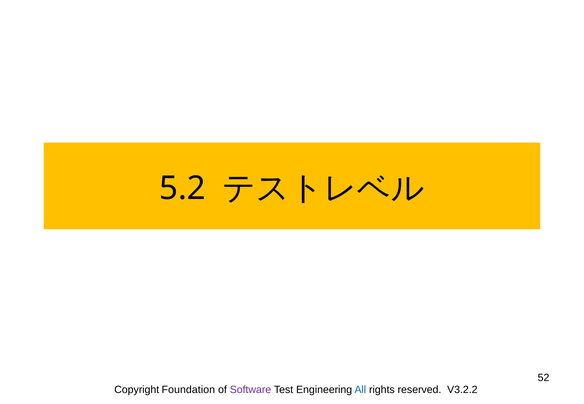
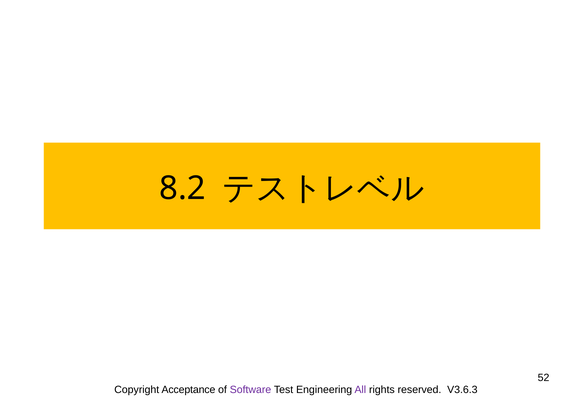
5.2: 5.2 -> 8.2 (183, 188)
Foundation: Foundation -> Acceptance (188, 390)
All colour: blue -> purple (360, 390)
V3.2.2: V3.2.2 -> V3.6.3 (462, 390)
